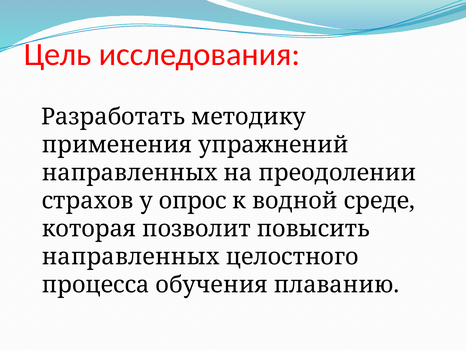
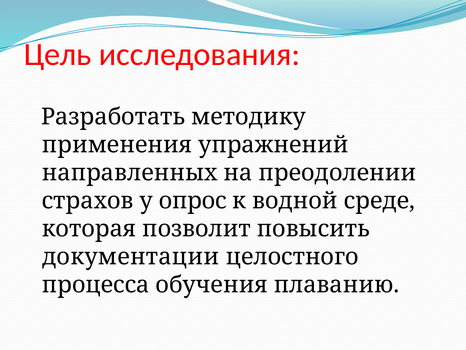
направленных: направленных -> документации (131, 256)
